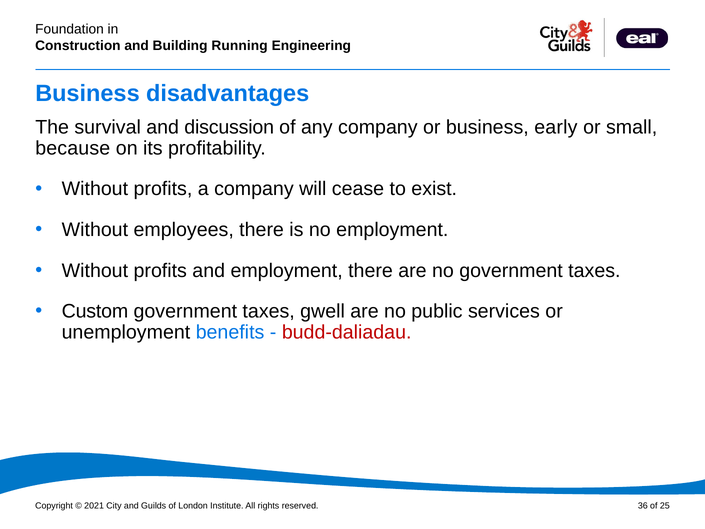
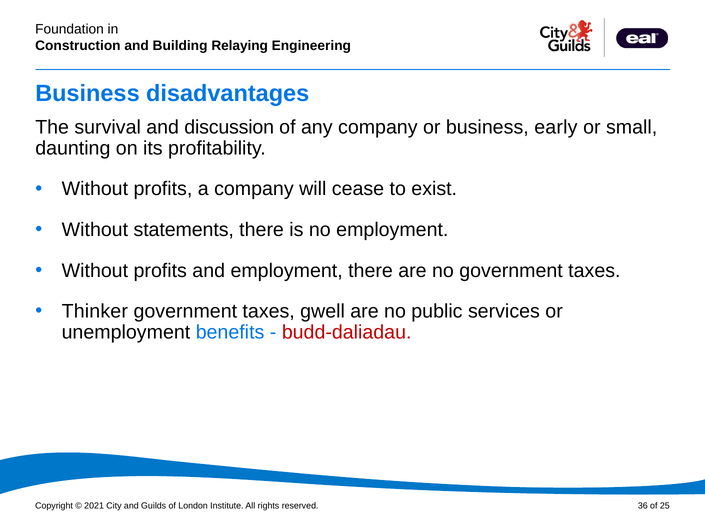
Running: Running -> Relaying (240, 46)
because: because -> daunting (73, 148)
employees: employees -> statements (184, 230)
Custom: Custom -> Thinker (95, 311)
